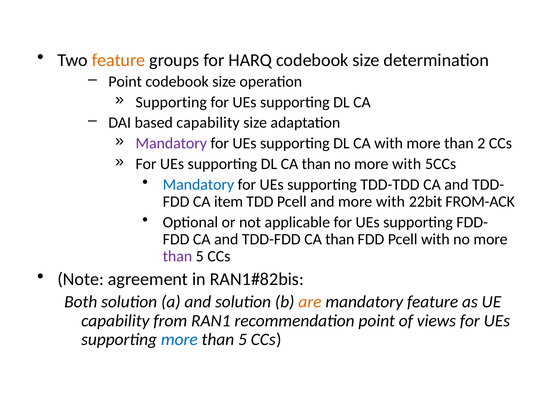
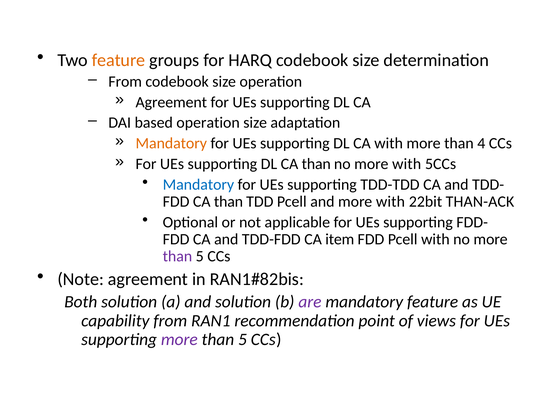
Point: Point -> From (125, 82)
Supporting: Supporting -> Agreement (171, 102)
based capability: capability -> operation (208, 123)
Mandatory colour: purple -> orange (171, 143)
2: 2 -> 4 (481, 143)
FDD CA item: item -> than (228, 202)
FROM-ACK: FROM-ACK -> THAN-ACK (480, 202)
TDD-FDD CA than: than -> item (340, 239)
are colour: orange -> purple (310, 302)
more colour: blue -> purple (179, 340)
